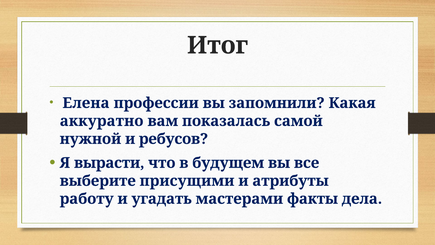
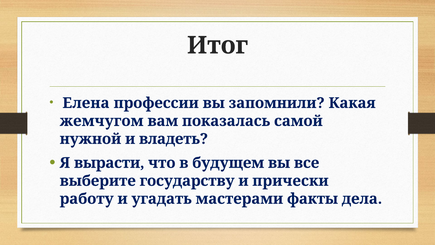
аккуратно: аккуратно -> жемчугом (102, 121)
ребусов: ребусов -> владеть (174, 139)
присущими: присущими -> государству (187, 181)
атрибуты: атрибуты -> прически (290, 181)
